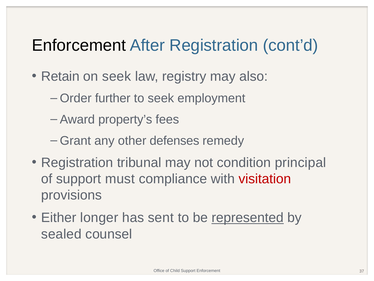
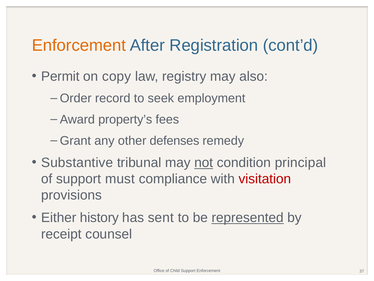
Enforcement colour: black -> orange (79, 45)
Retain: Retain -> Permit (60, 76)
on seek: seek -> copy (117, 76)
further: further -> record (113, 98)
Registration: Registration -> Substantive (77, 162)
not underline: none -> present (204, 162)
longer: longer -> history (99, 217)
sealed: sealed -> receipt (61, 234)
